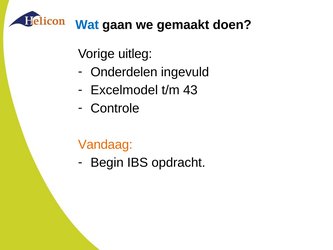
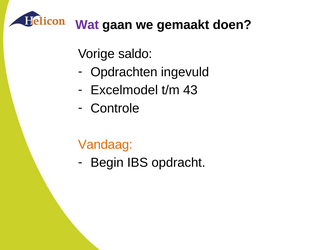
Wat colour: blue -> purple (87, 25)
uitleg: uitleg -> saldo (135, 54)
Onderdelen: Onderdelen -> Opdrachten (124, 72)
